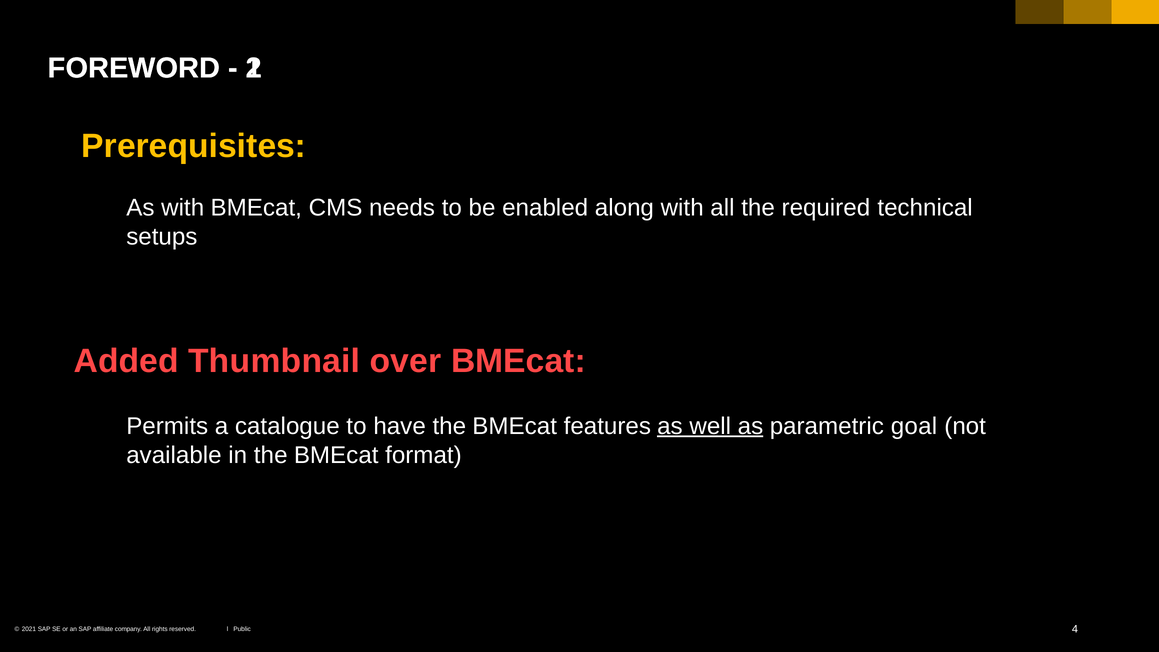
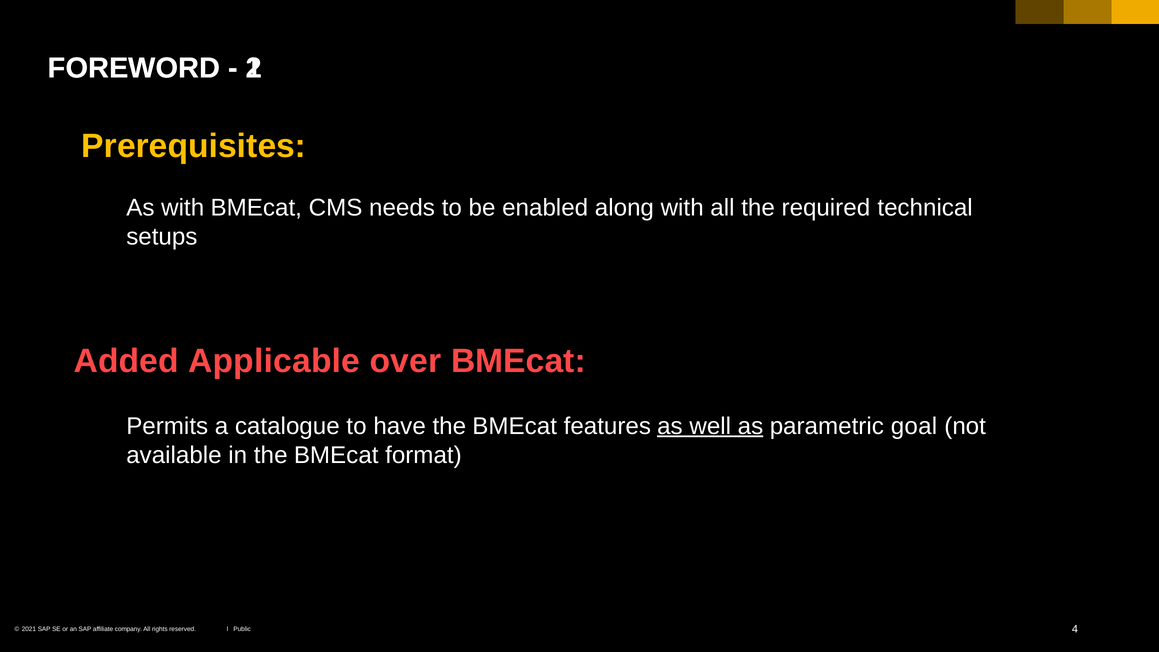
Thumbnail: Thumbnail -> Applicable (274, 361)
